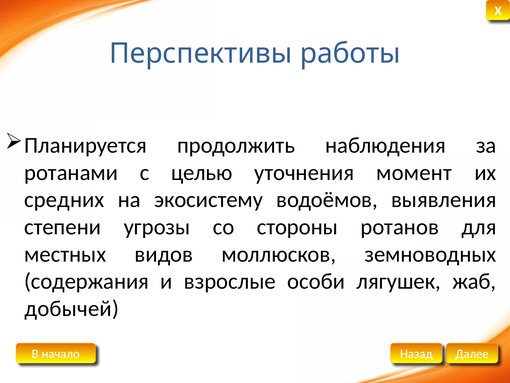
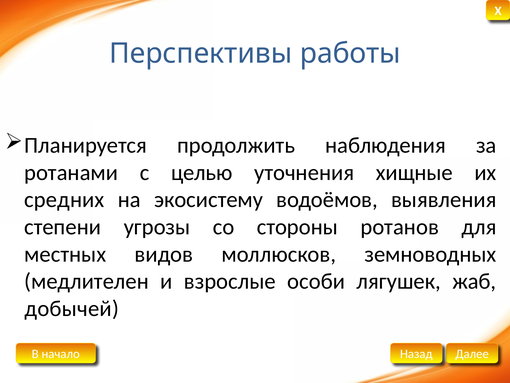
момент: момент -> хищные (414, 172)
содержания: содержания -> медлителен (87, 281)
